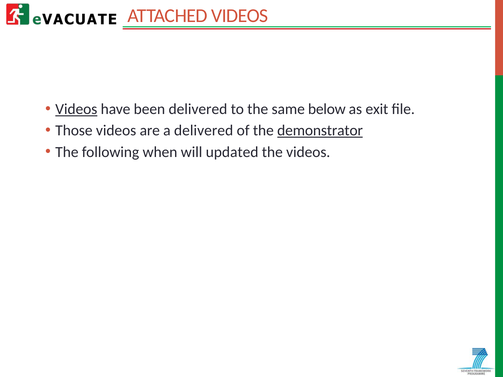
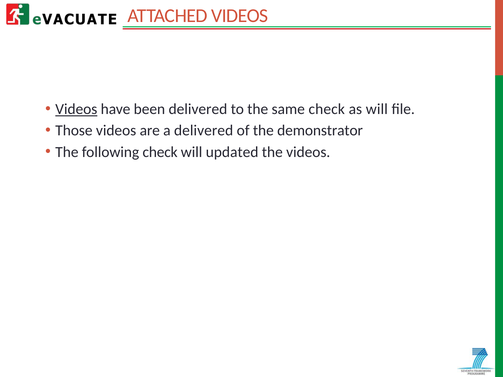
same below: below -> check (327, 109)
as exit: exit -> will (377, 109)
demonstrator underline: present -> none (320, 131)
following when: when -> check (160, 152)
